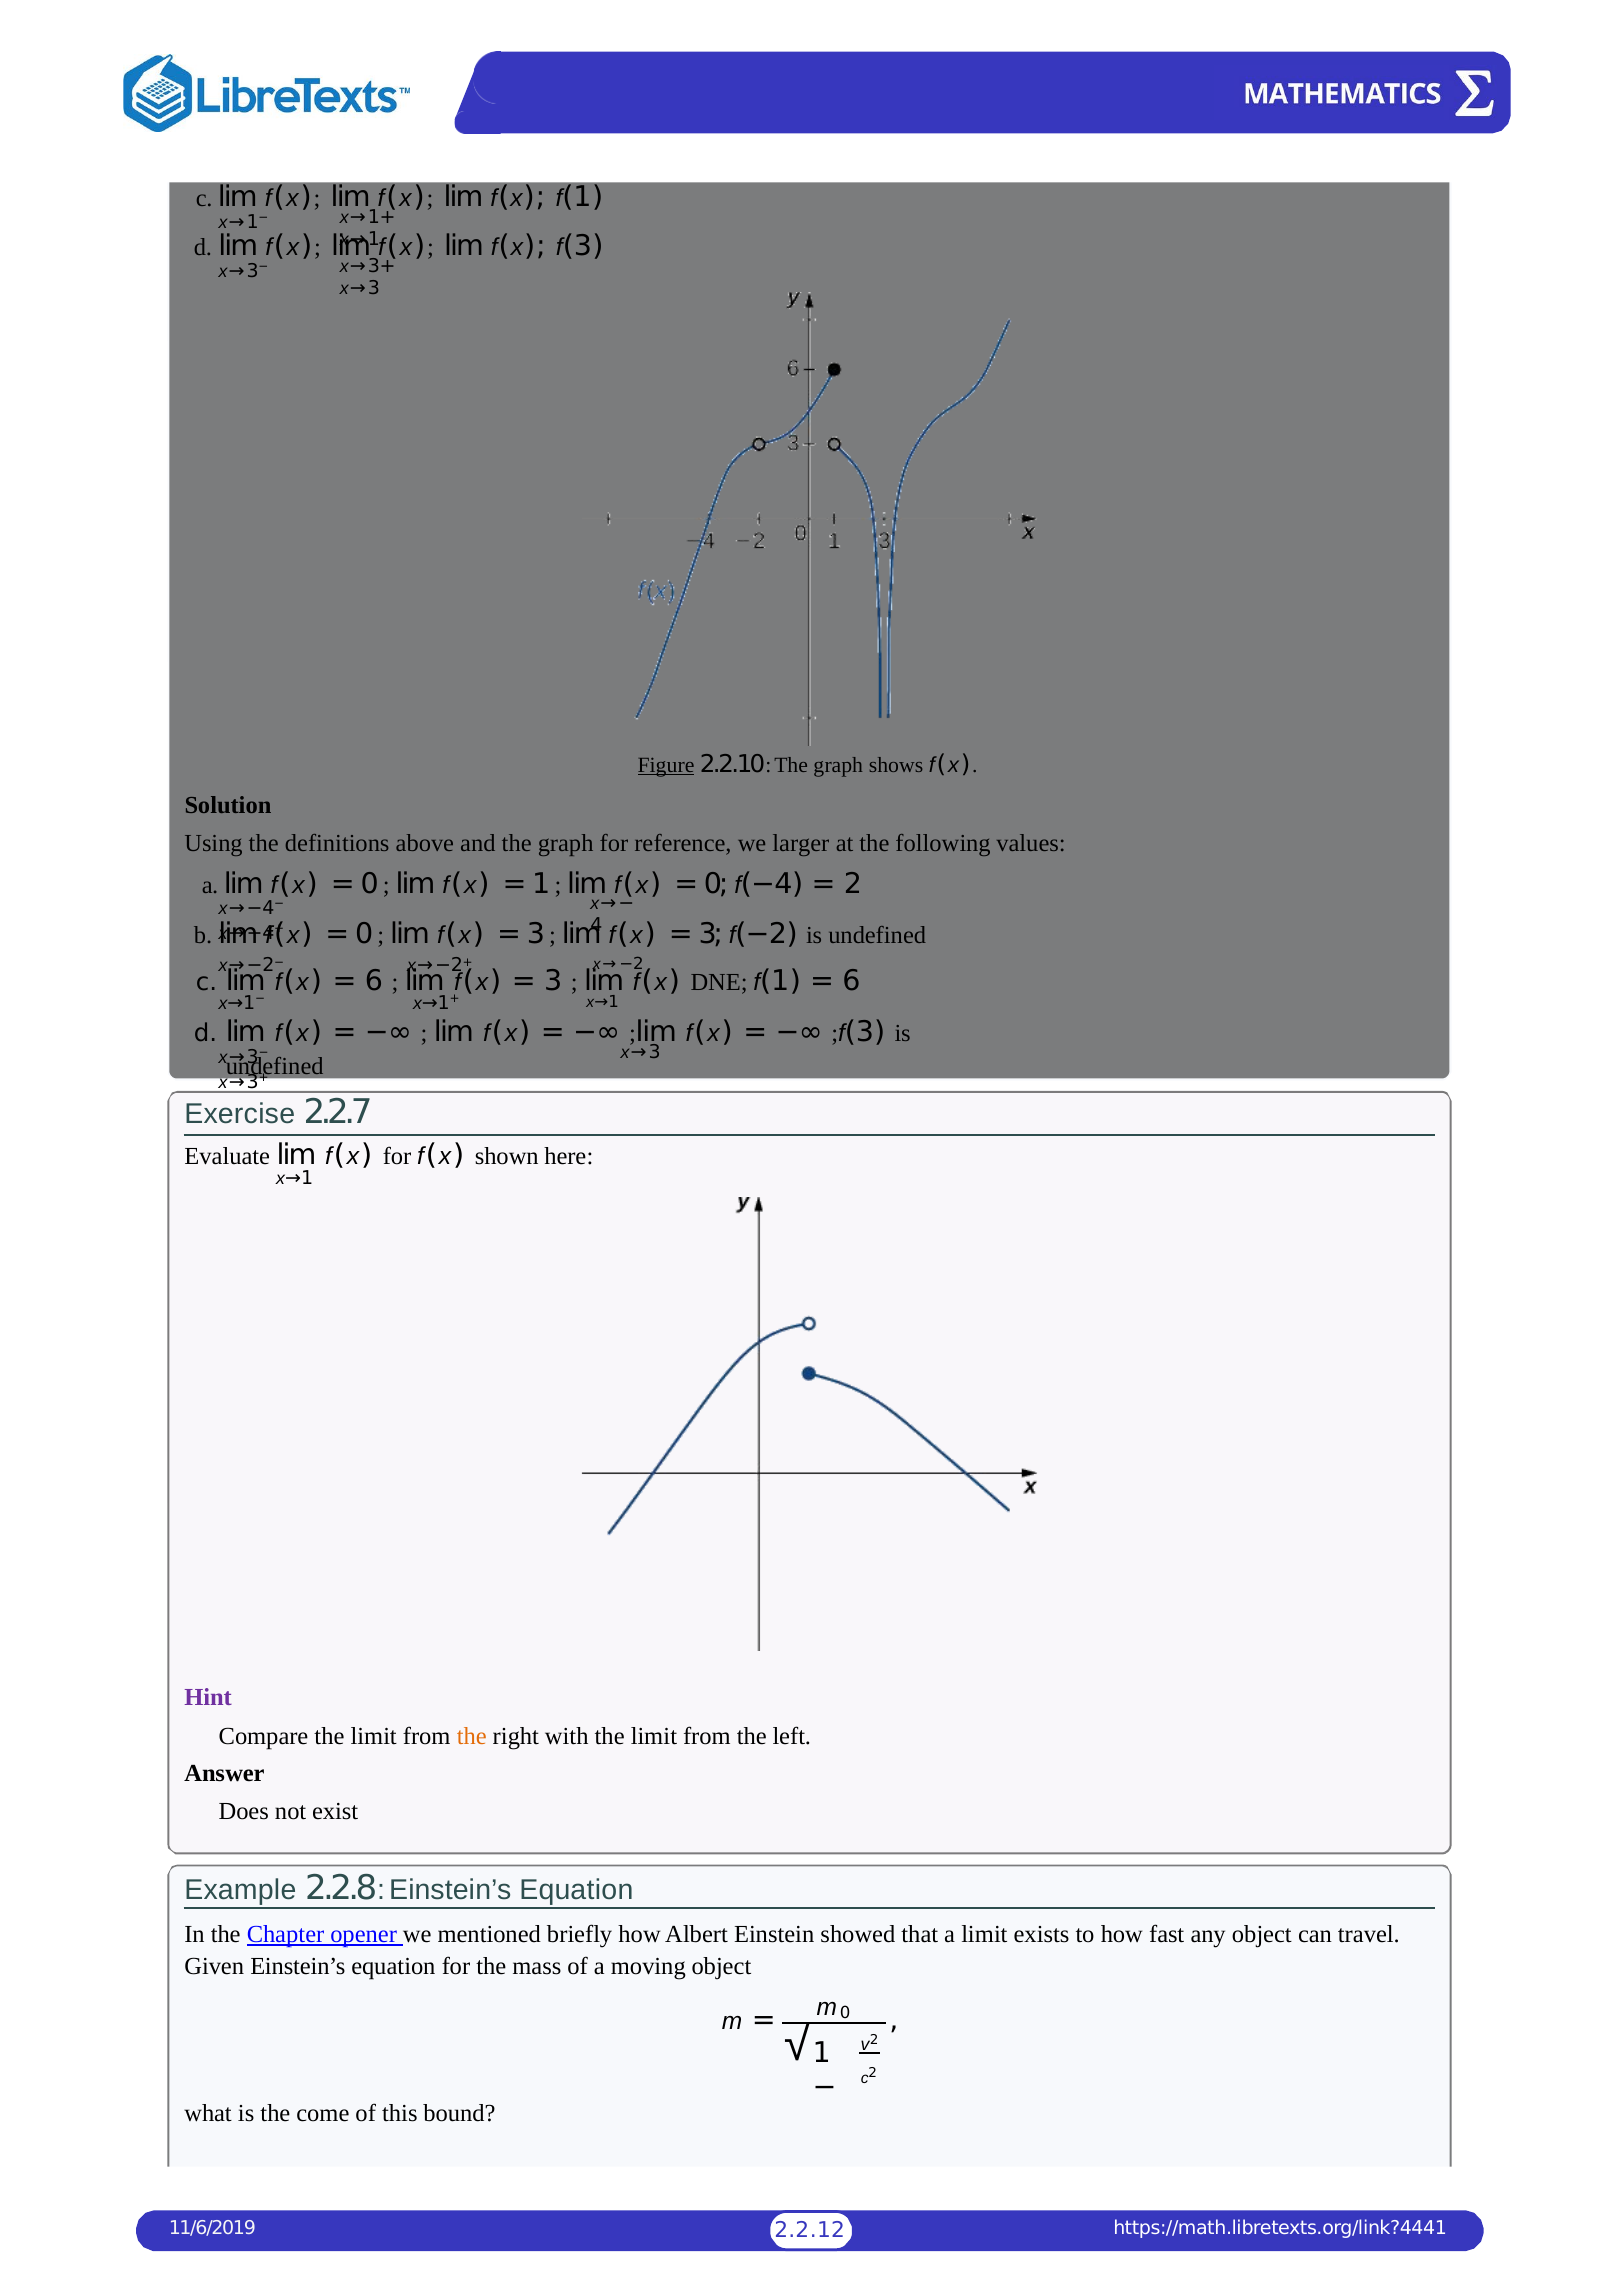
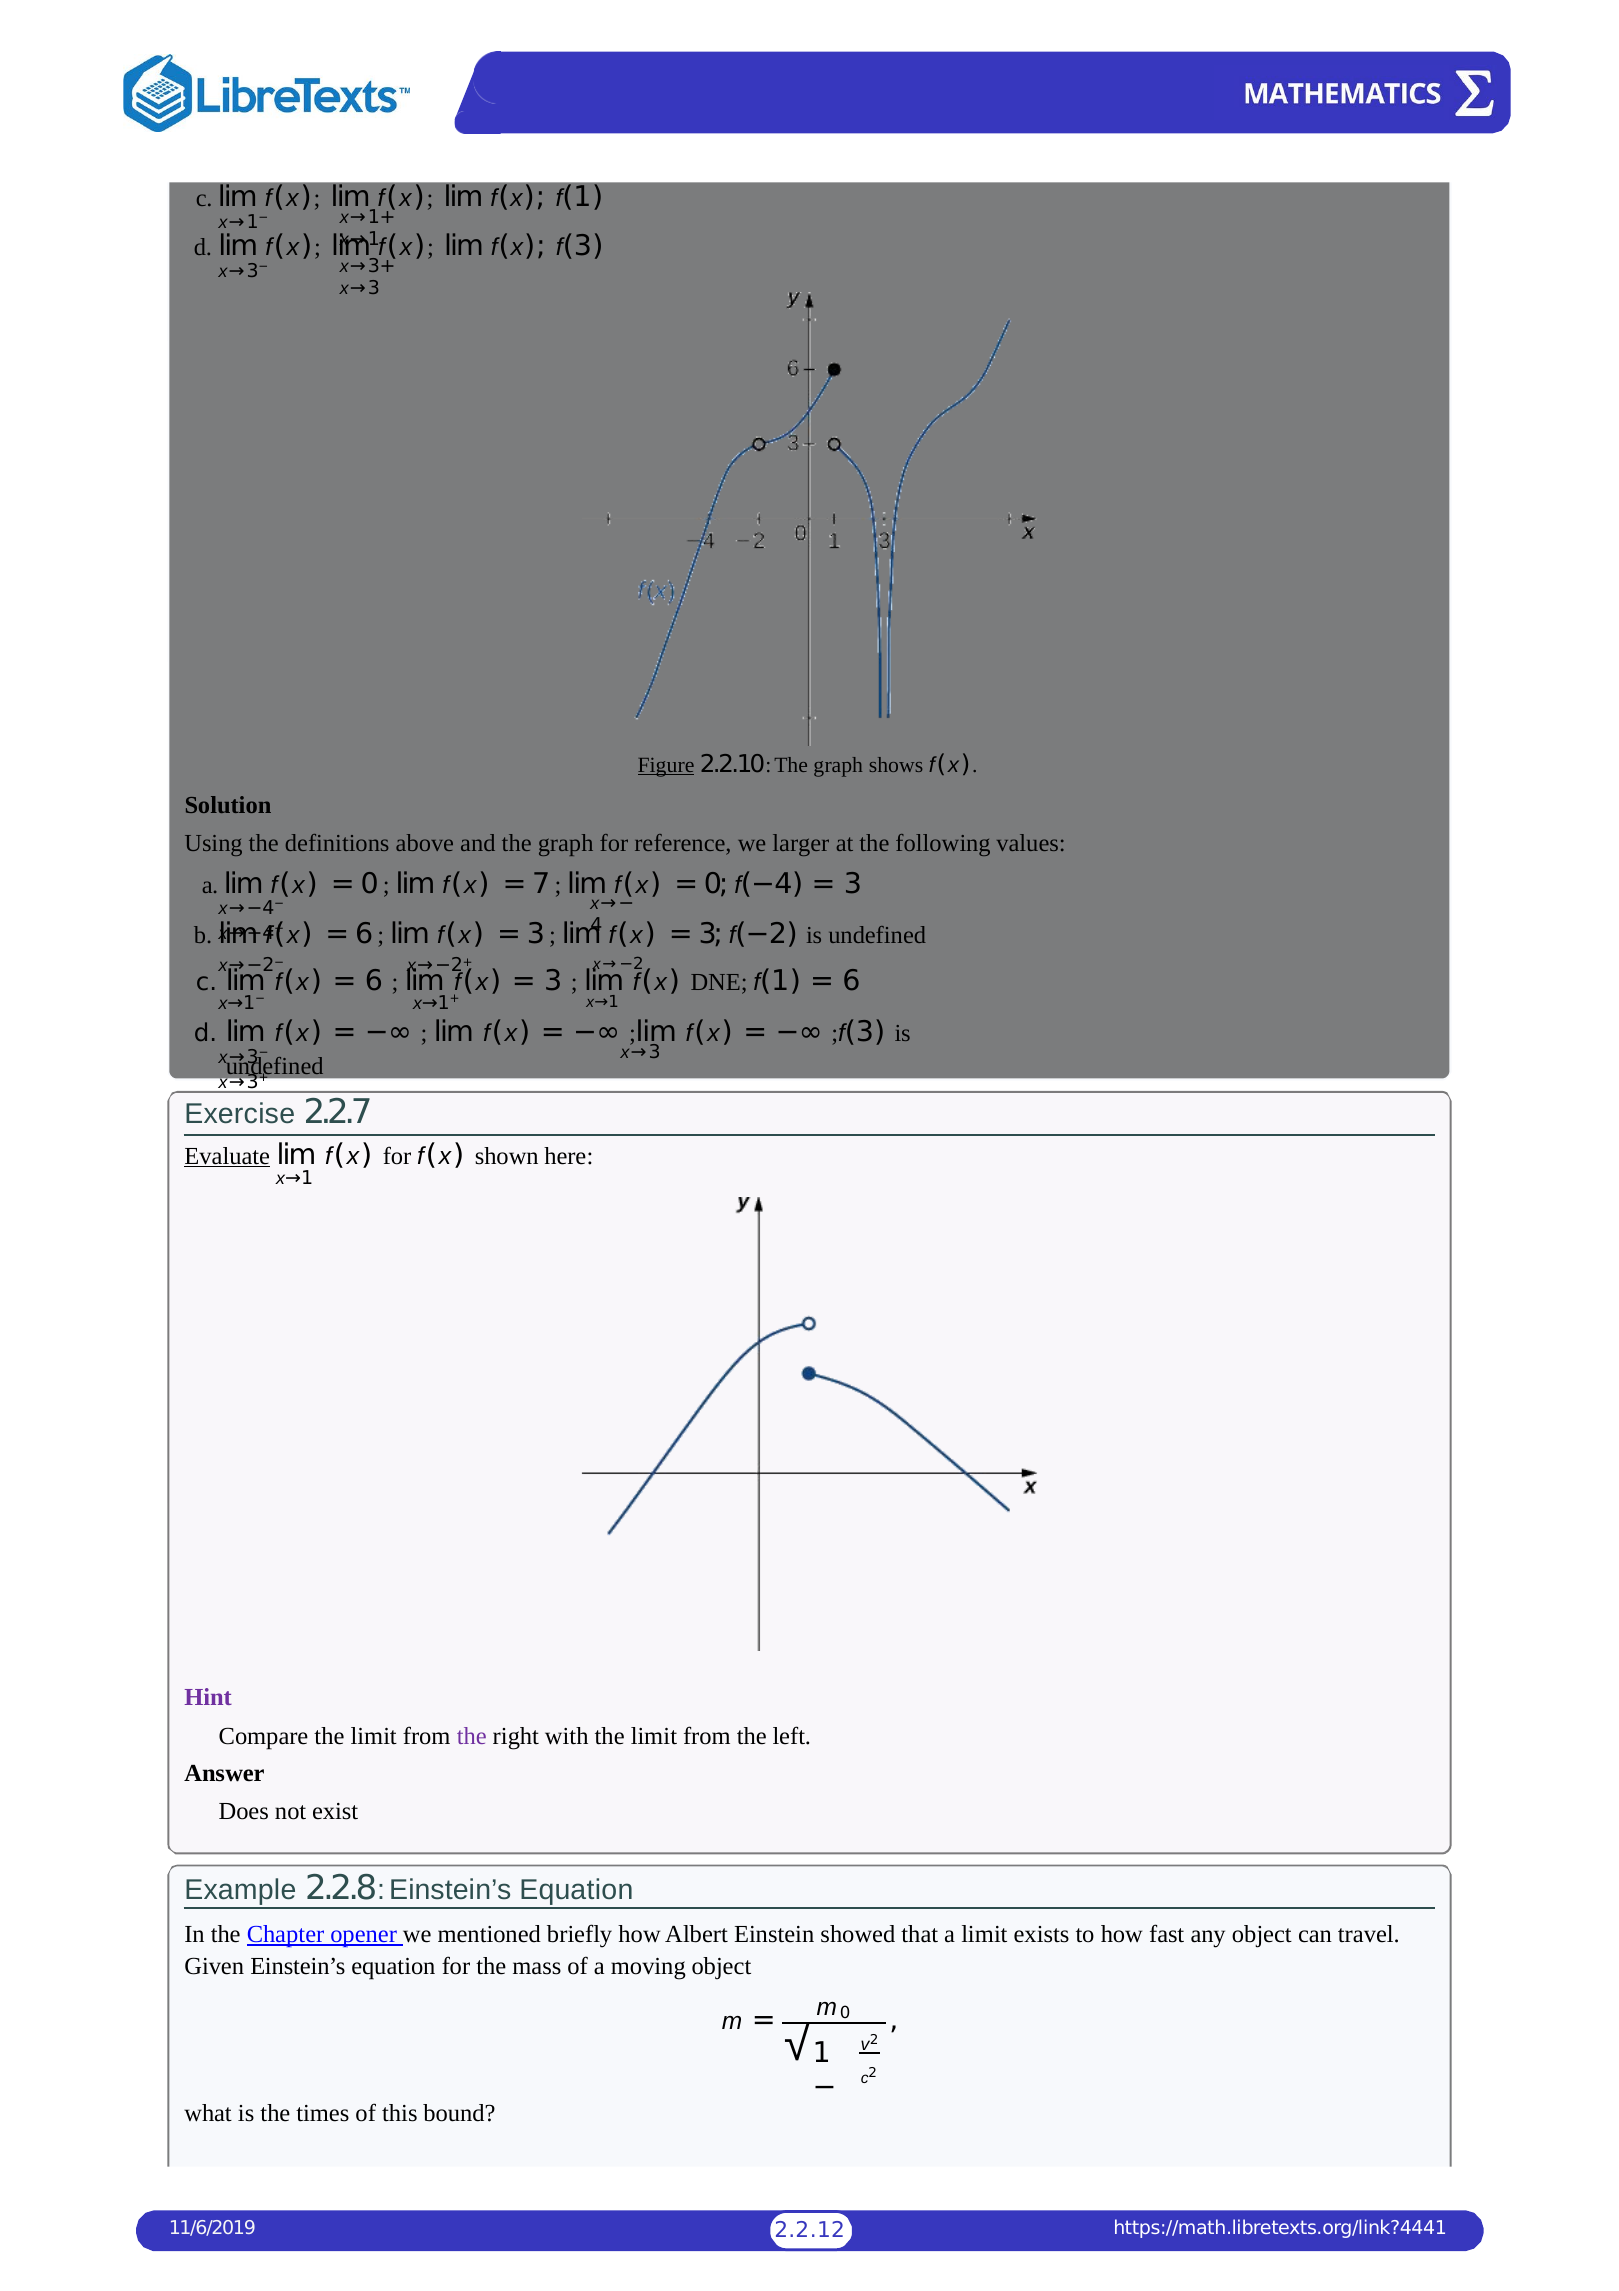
1: 1 -> 7 (541, 885)
2: 2 -> 3 (853, 885)
0: 0 -> 6 (364, 934)
Evaluate underline: none -> present (227, 1156)
the colour: orange -> purple (472, 1736)
come: come -> times (323, 2114)
